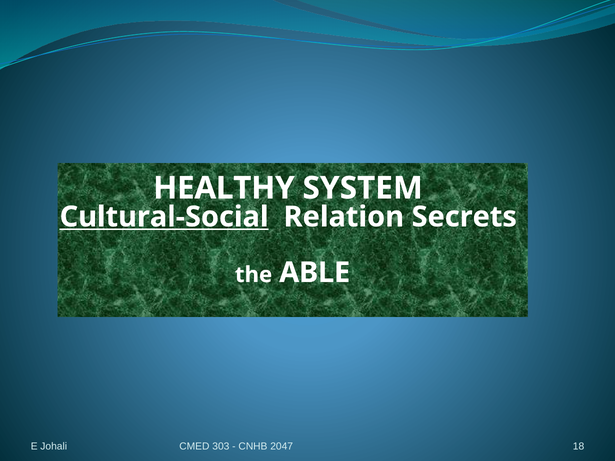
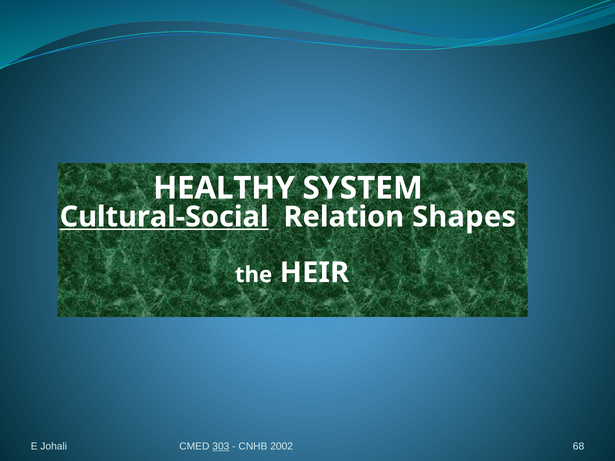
Secrets: Secrets -> Shapes (464, 217)
ABLE: ABLE -> HEIR (314, 273)
303 underline: none -> present (221, 447)
2047: 2047 -> 2002 (282, 447)
18: 18 -> 68 (579, 447)
